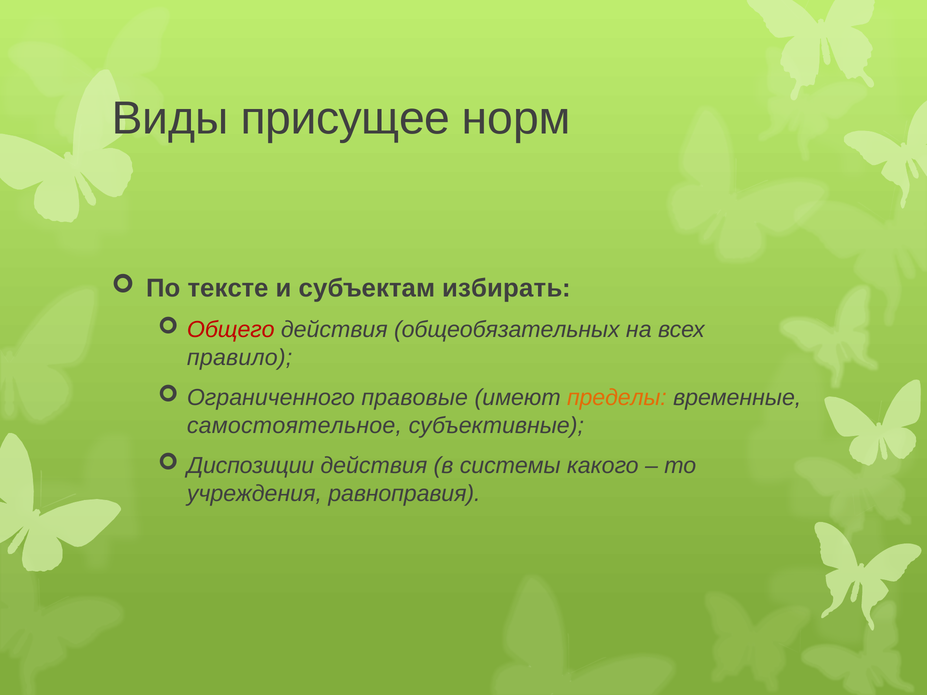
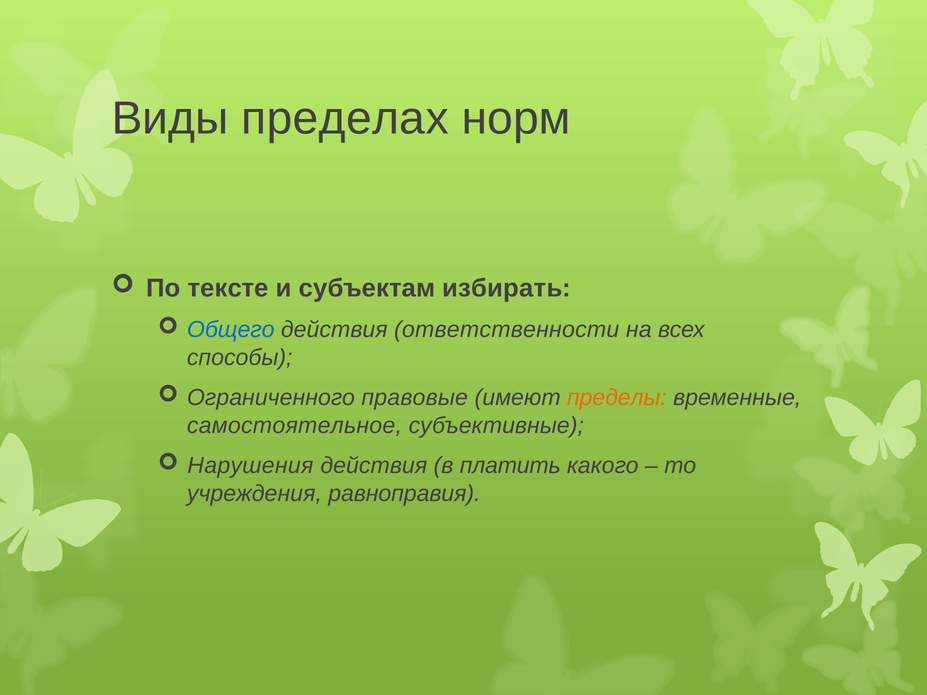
присущее: присущее -> пределах (345, 119)
Общего colour: red -> blue (231, 330)
общеобязательных: общеобязательных -> ответственности (507, 330)
правило: правило -> способы (240, 358)
Диспозиции: Диспозиции -> Нарушения (250, 466)
системы: системы -> платить (510, 466)
